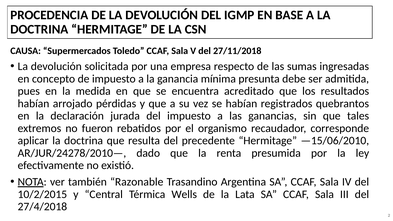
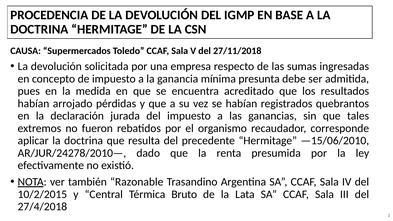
Wells: Wells -> Bruto (184, 194)
